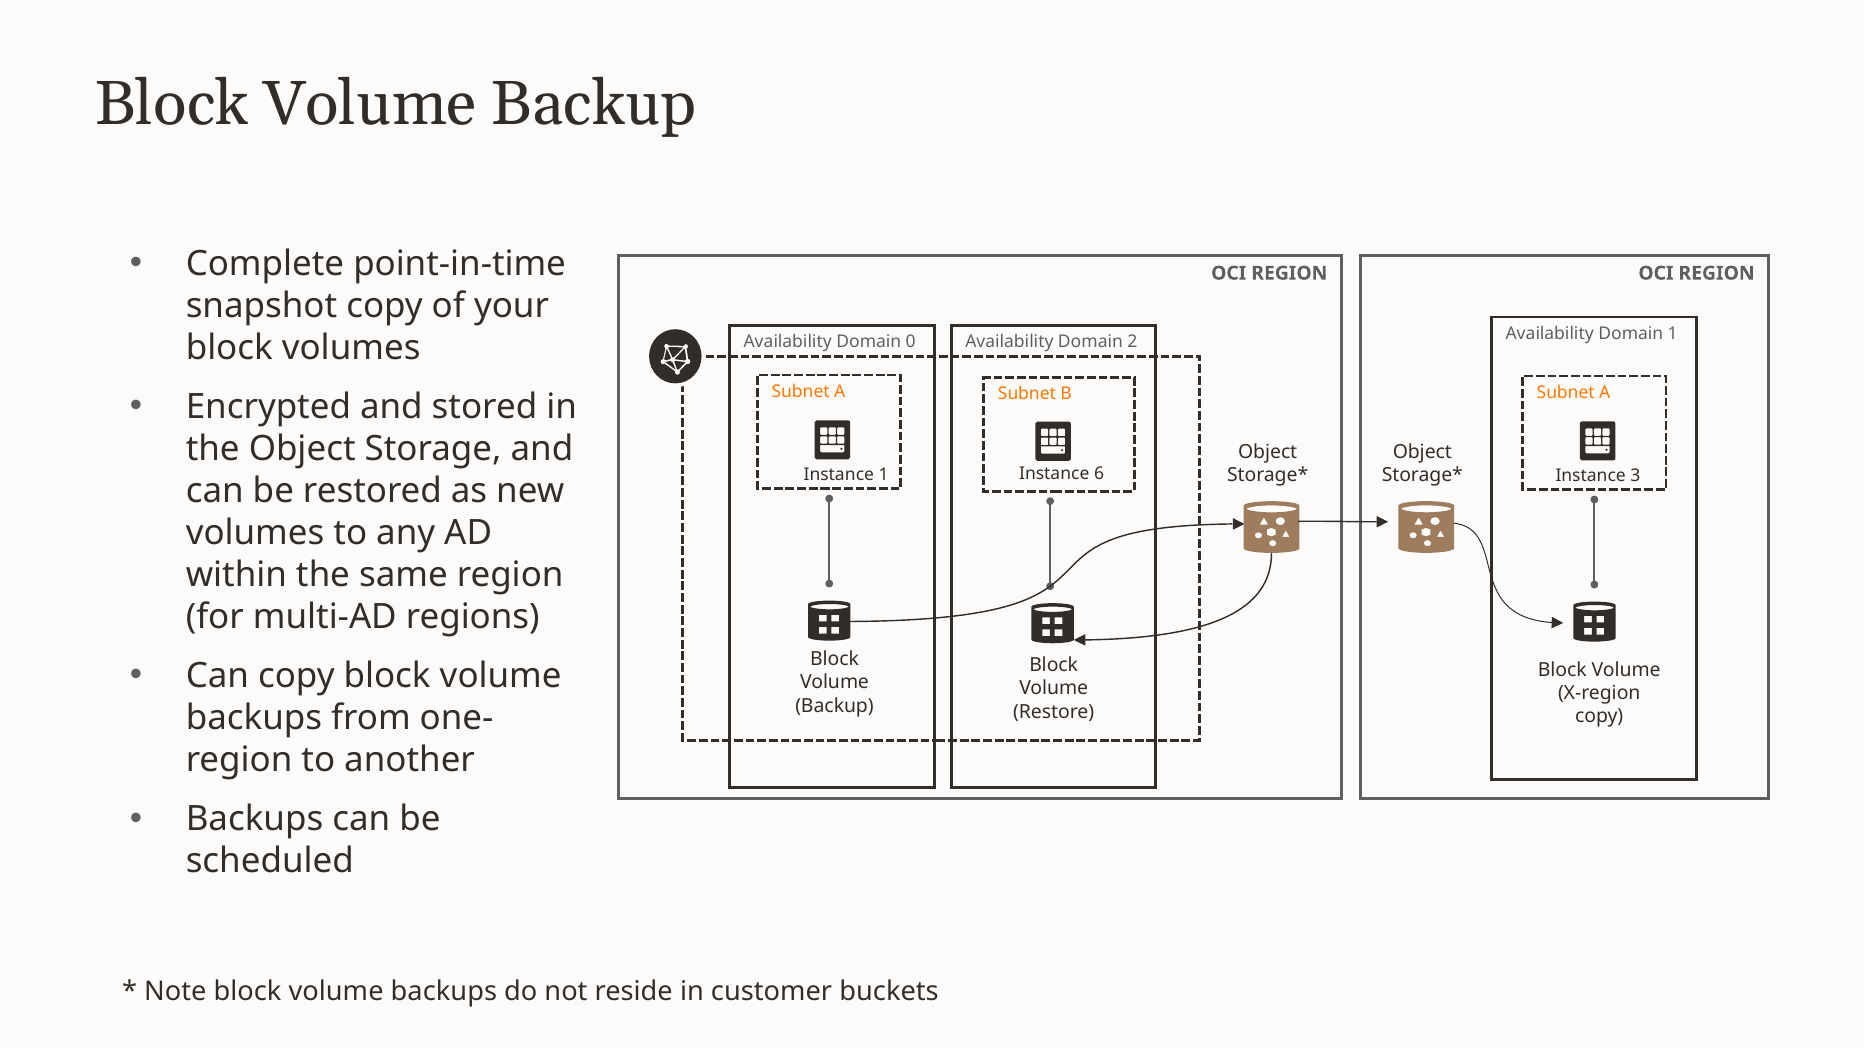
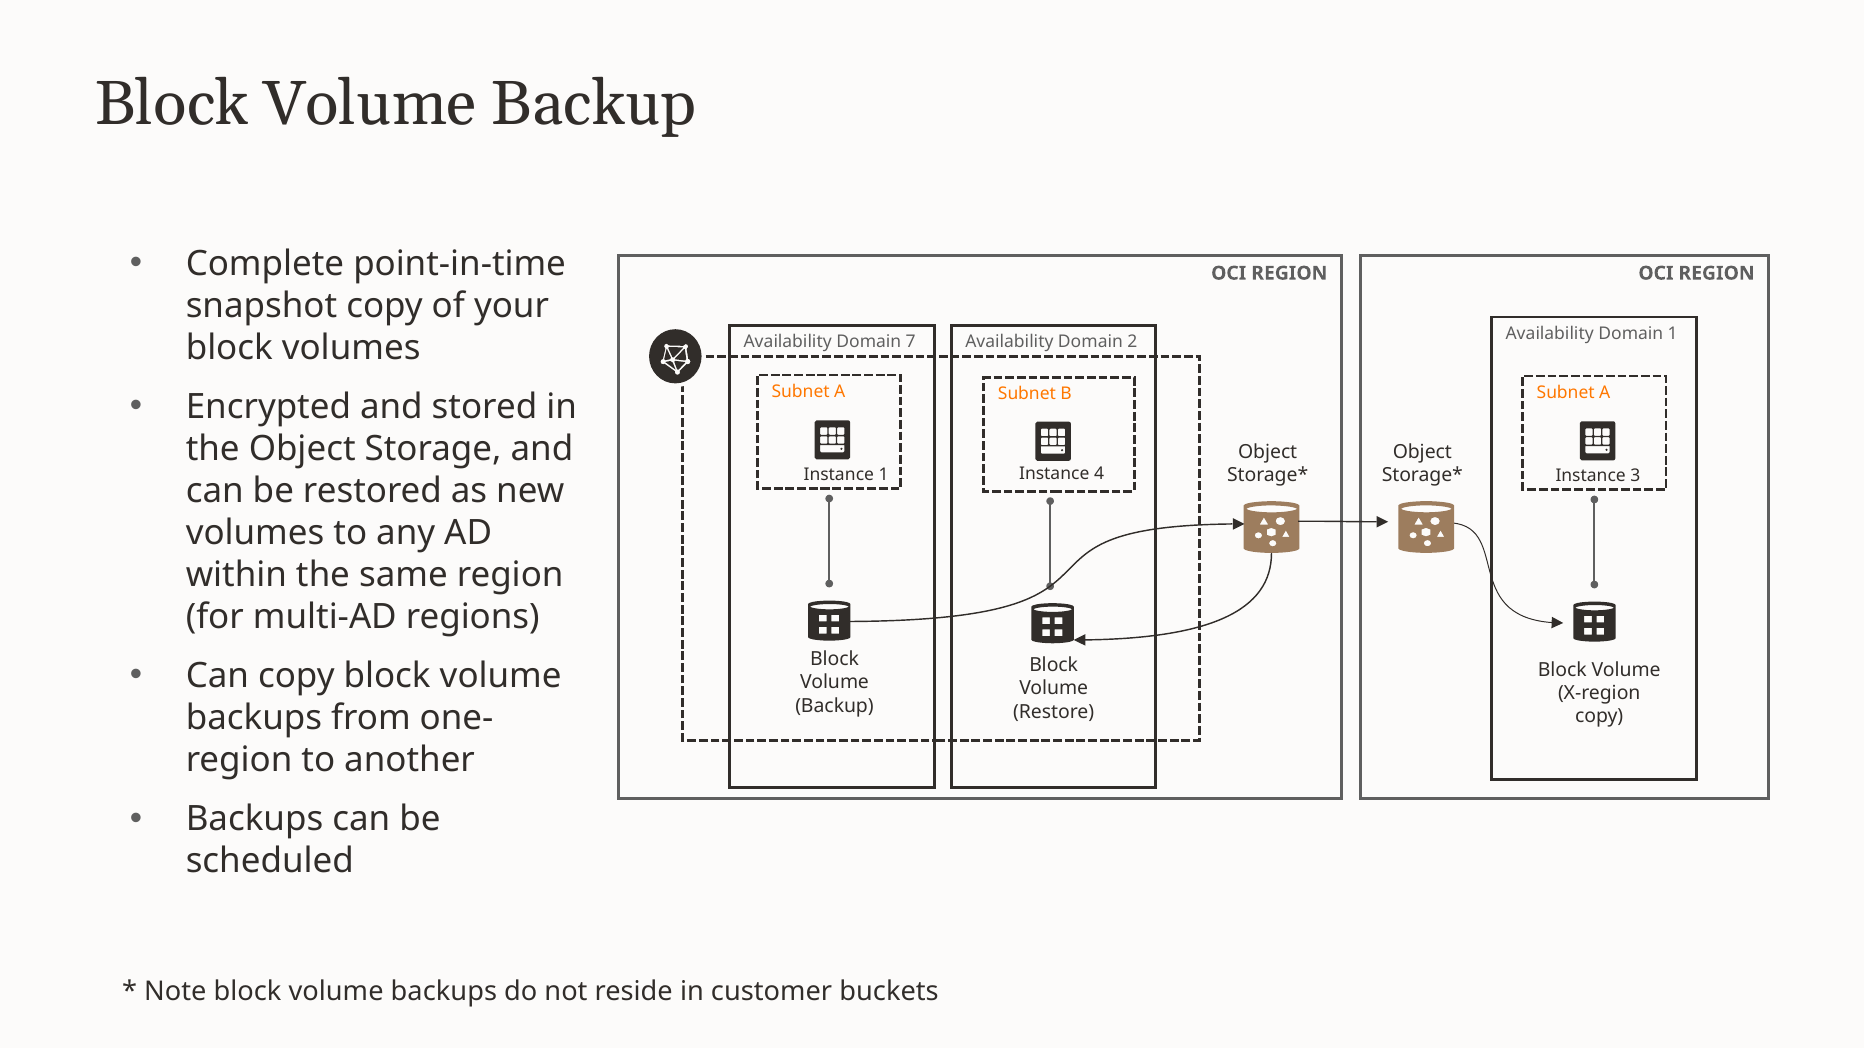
0: 0 -> 7 (911, 342)
6: 6 -> 4 (1099, 474)
